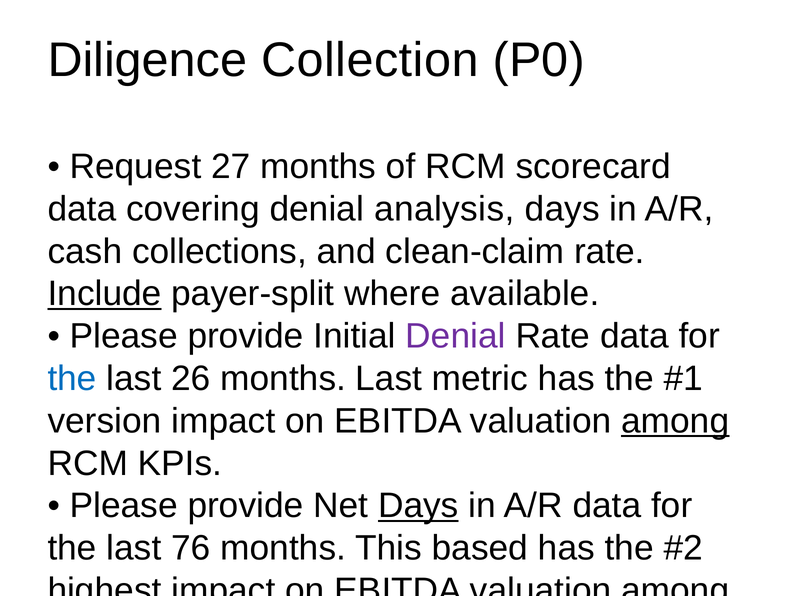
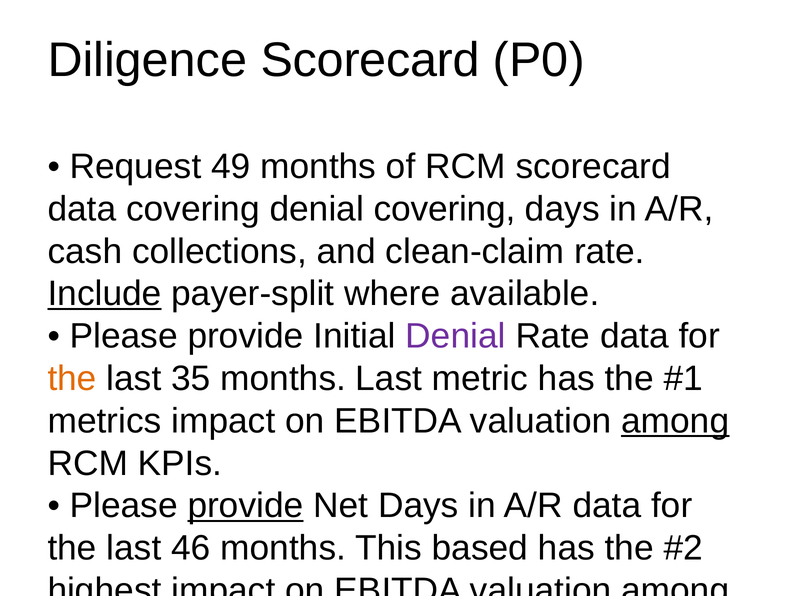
Diligence Collection: Collection -> Scorecard (370, 60)
27: 27 -> 49 (231, 167)
denial analysis: analysis -> covering (445, 209)
the colour: blue -> orange (72, 379)
26: 26 -> 35 (191, 379)
version: version -> metrics (105, 421)
provide underline: none -> present (245, 506)
Days underline: present -> none (418, 506)
76: 76 -> 46 (191, 548)
